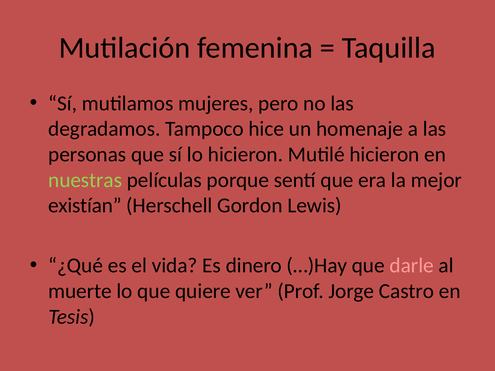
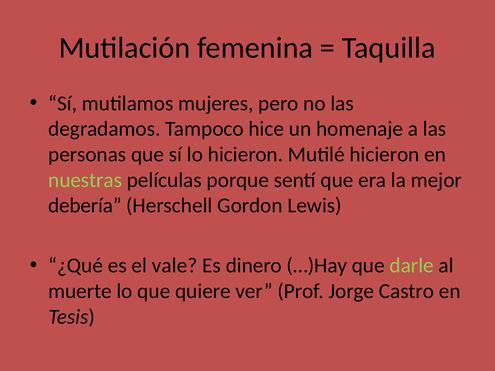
existían: existían -> debería (85, 206)
vida: vida -> vale (175, 266)
darle colour: pink -> light green (412, 266)
